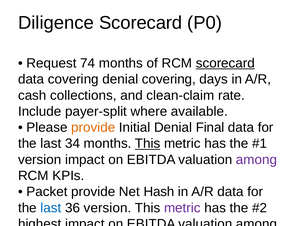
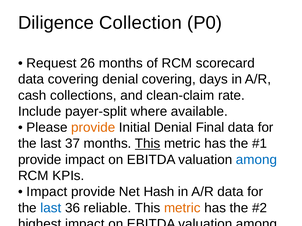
Diligence Scorecard: Scorecard -> Collection (141, 23)
74: 74 -> 26 (88, 63)
scorecard underline: present -> none (225, 63)
34: 34 -> 37 (73, 144)
version: version -> provide (40, 160)
among colour: purple -> blue (256, 160)
Packet: Packet -> Impact (47, 192)
36 version: version -> reliable (108, 208)
metric colour: purple -> orange (182, 208)
